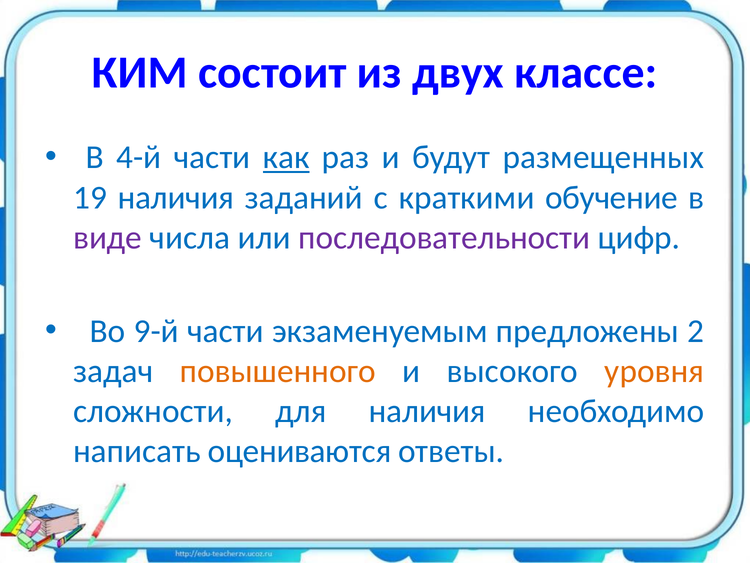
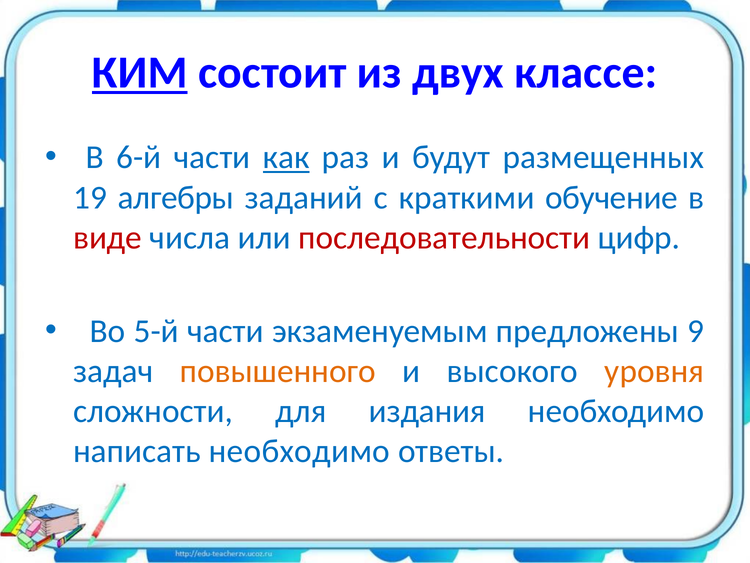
КИМ underline: none -> present (140, 73)
4-й: 4-й -> 6-й (139, 157)
19 наличия: наличия -> алгебры (176, 197)
виде colour: purple -> red (108, 237)
последовательности colour: purple -> red (444, 237)
9-й: 9-й -> 5-й (156, 331)
2: 2 -> 9 (696, 331)
для наличия: наличия -> издания (427, 411)
написать оцениваются: оцениваются -> необходимо (299, 451)
